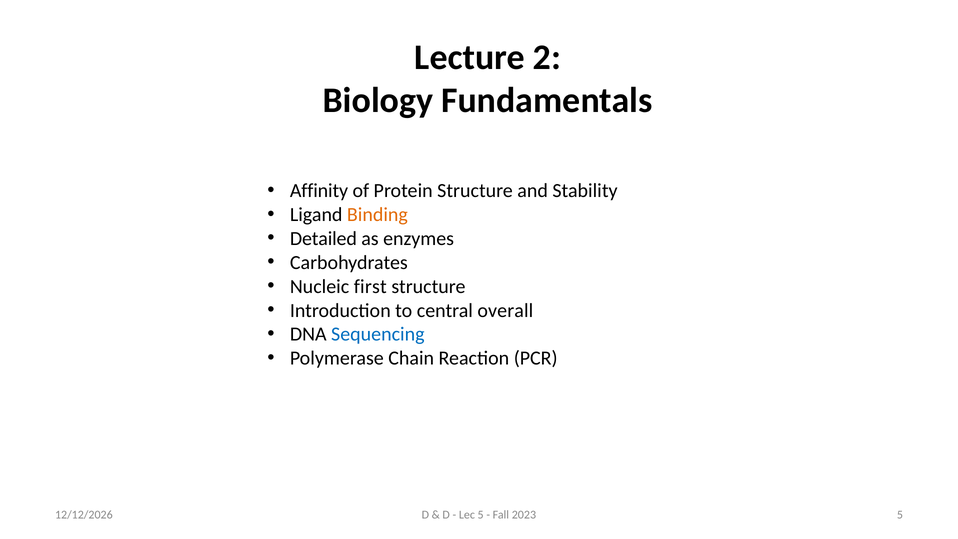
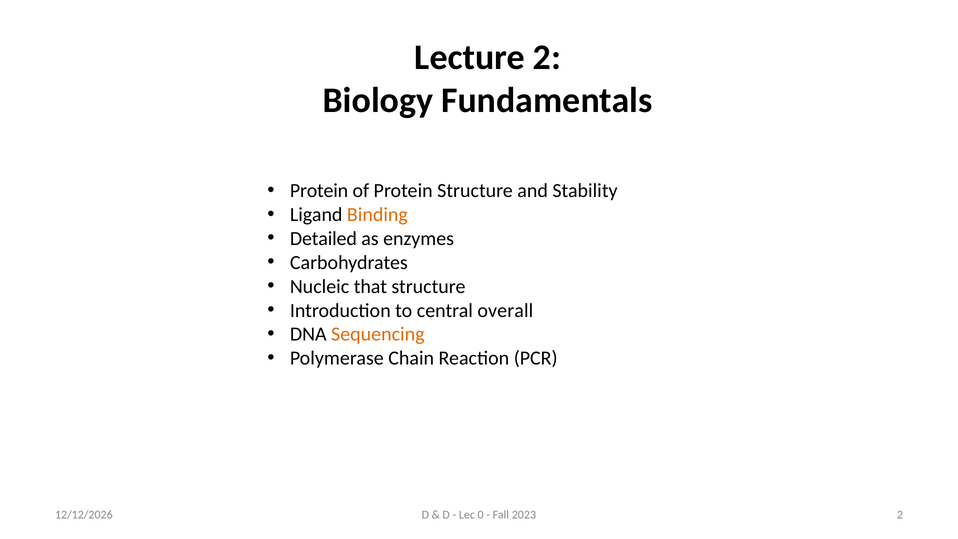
Affinity: Affinity -> Protein (319, 191)
first: first -> that (370, 286)
Sequencing colour: blue -> orange (378, 334)
Lec 5: 5 -> 0 (481, 514)
2023 5: 5 -> 2 (900, 514)
